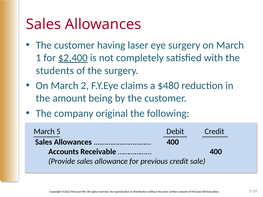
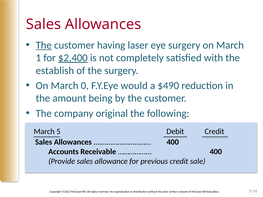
The underline: none -> present (44, 45)
students: students -> establish (55, 71)
2: 2 -> 0 (85, 86)
claims: claims -> would (134, 86)
$480: $480 -> $490 (168, 86)
